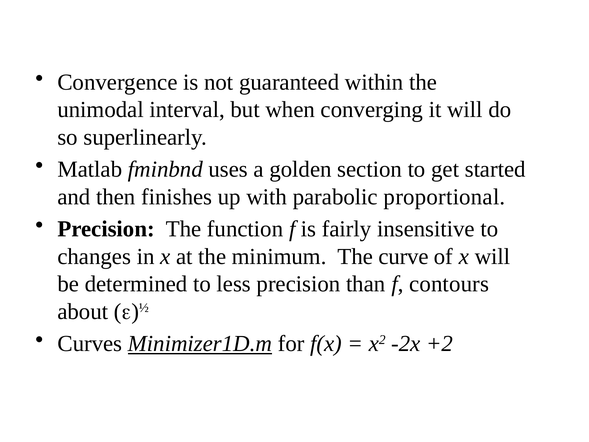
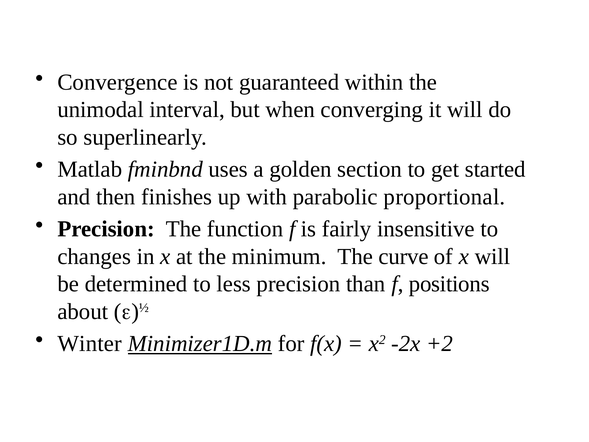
contours: contours -> positions (449, 284)
Curves: Curves -> Winter (90, 343)
